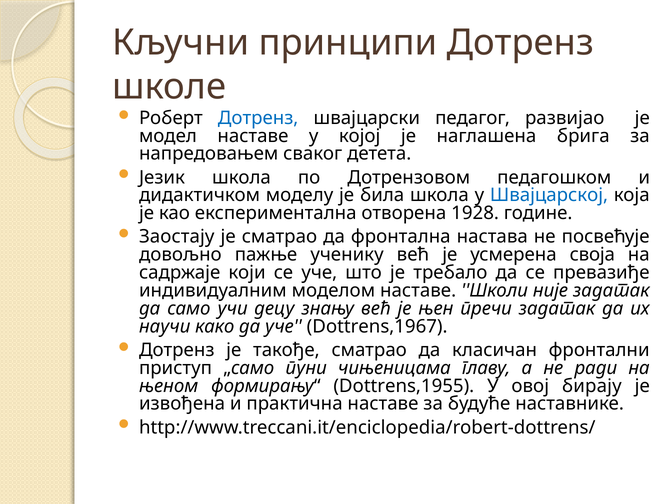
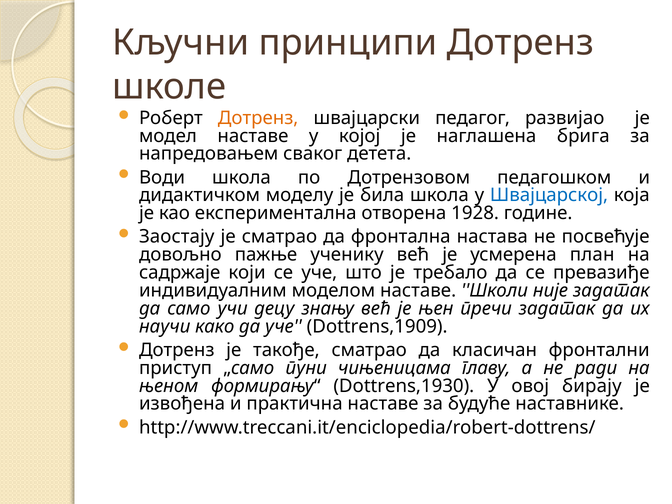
Дотренз colour: blue -> orange (258, 118)
Језик: Језик -> Води (162, 177)
своја: своја -> план (592, 255)
Dottrens,1967: Dottrens,1967 -> Dottrens,1909 (377, 326)
Dottrens,1955: Dottrens,1955 -> Dottrens,1930 (404, 386)
